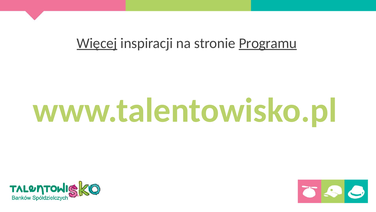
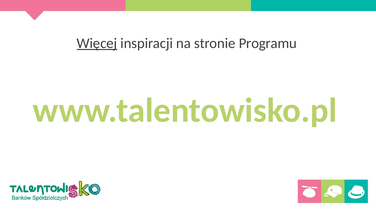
Programu underline: present -> none (268, 43)
